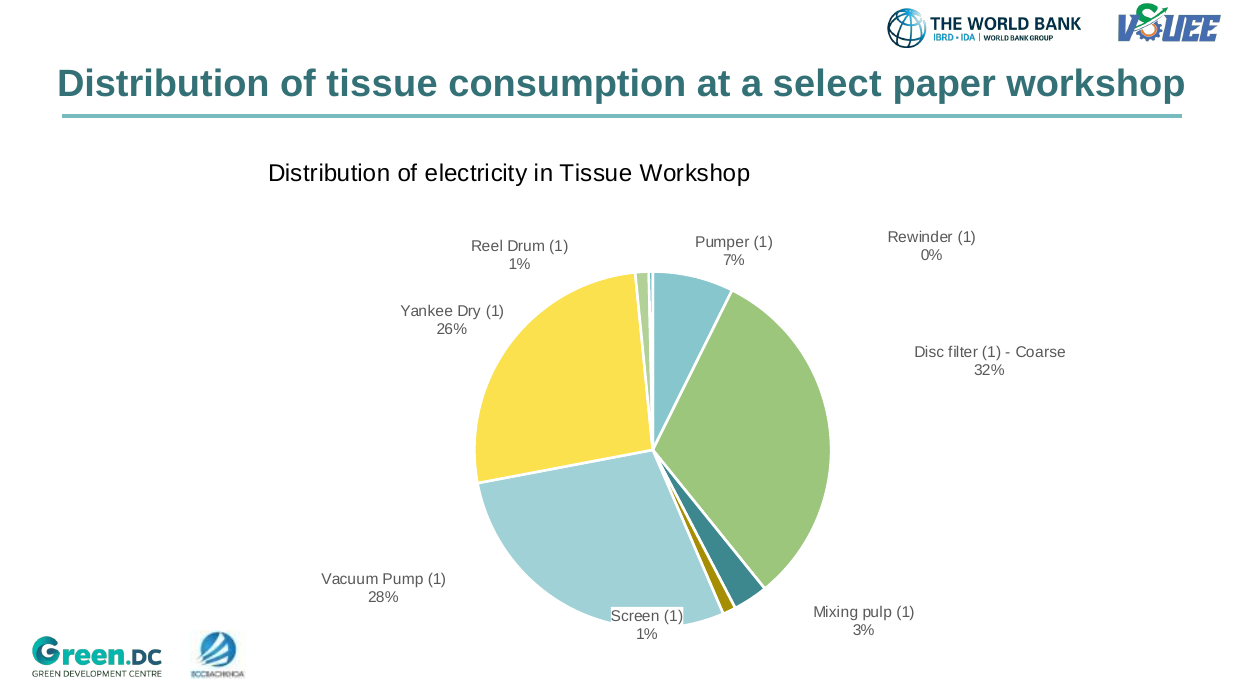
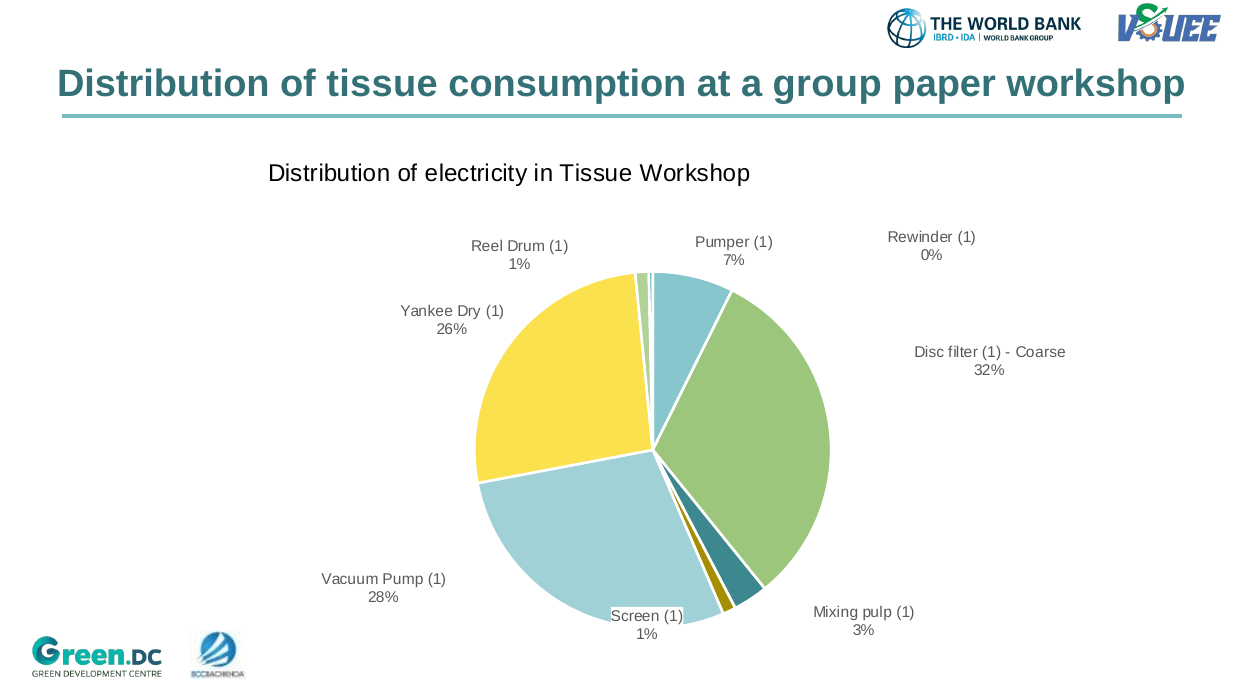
select: select -> group (827, 84)
